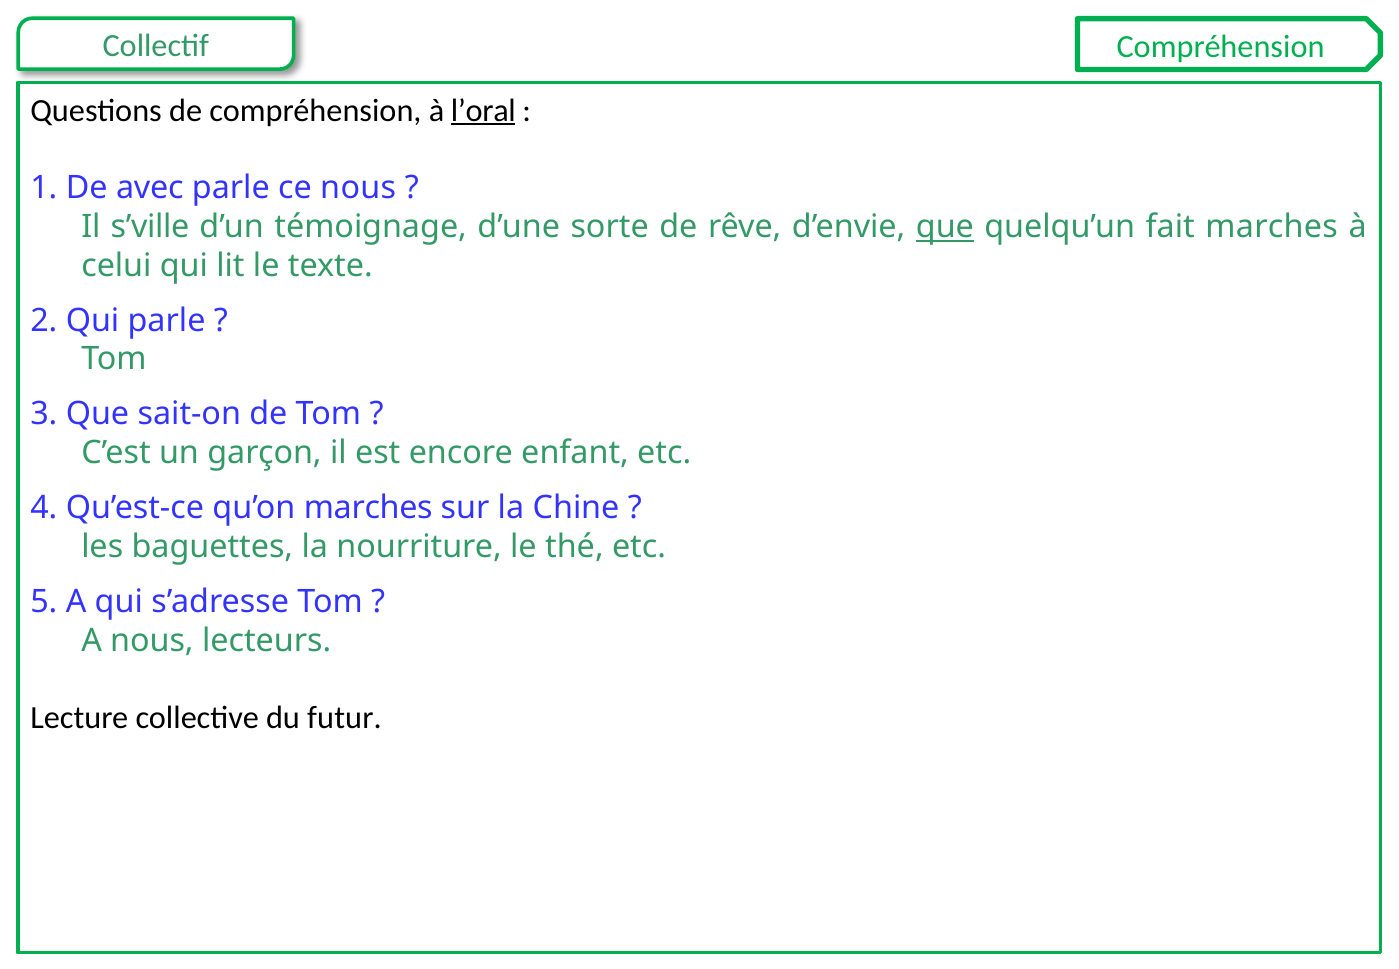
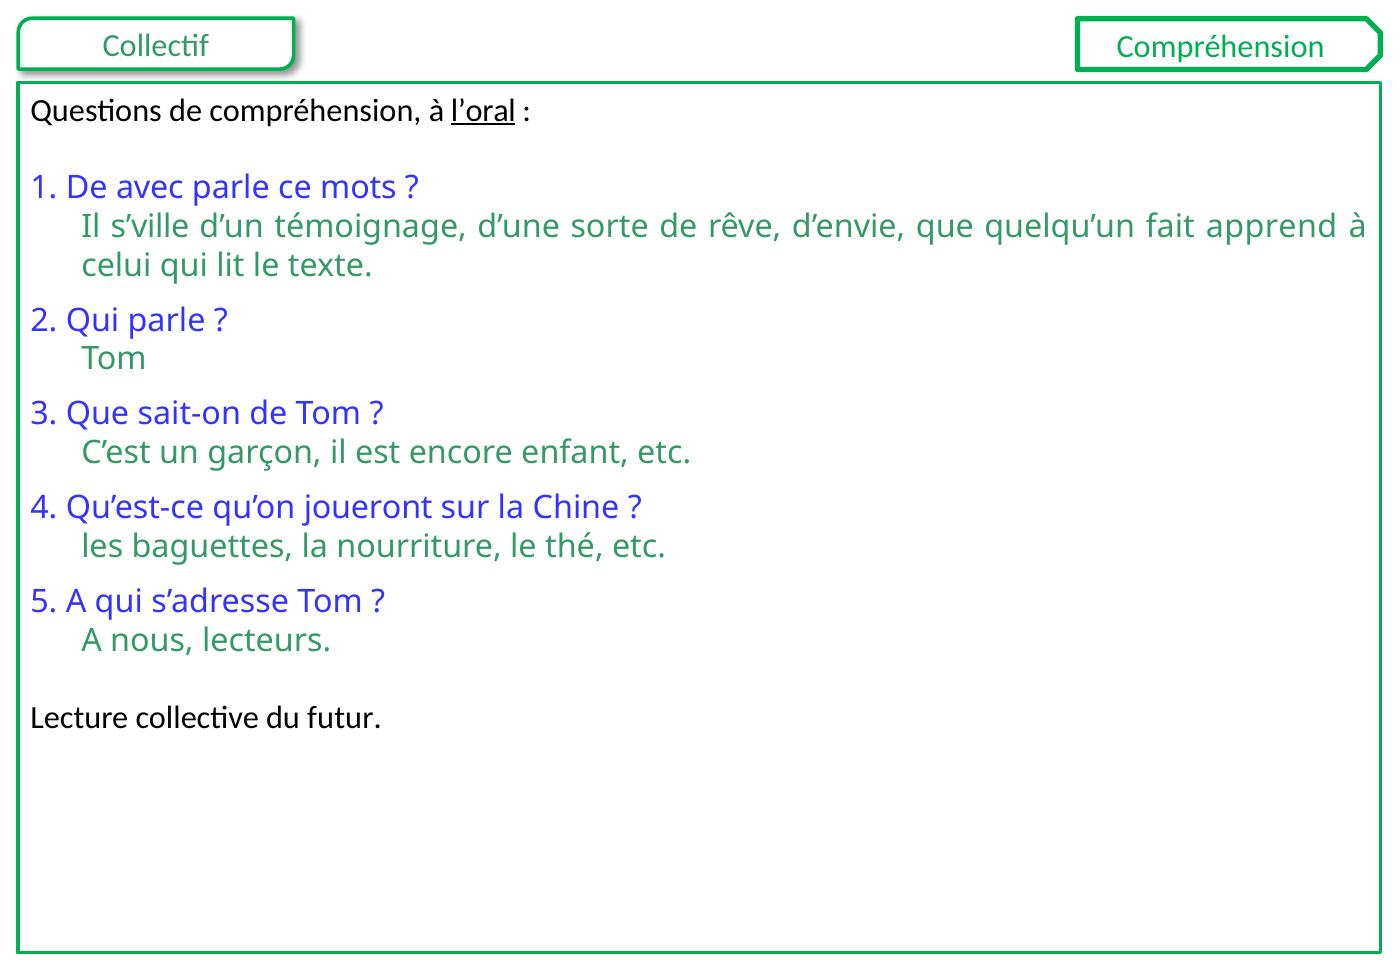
ce nous: nous -> mots (358, 188)
que underline: present -> none (945, 227)
fait marches: marches -> apprend (1272, 227)
qu’on marches: marches -> joueront (368, 508)
